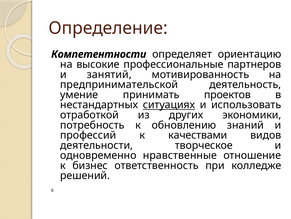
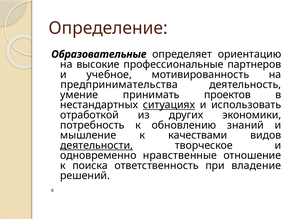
Компетентности: Компетентности -> Образовательные (99, 54)
занятий: занятий -> учебное (109, 74)
предпринимательской: предпринимательской -> предпринимательства (119, 84)
профессий: профессий -> мышление (88, 135)
деятельности underline: none -> present (97, 145)
бизнес: бизнес -> поиска (90, 165)
колледже: колледже -> владение (256, 165)
